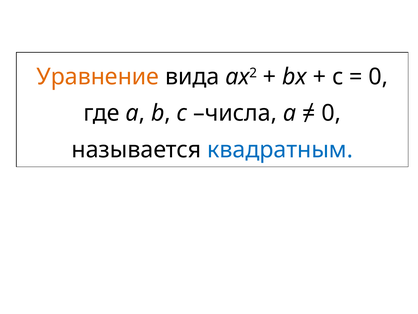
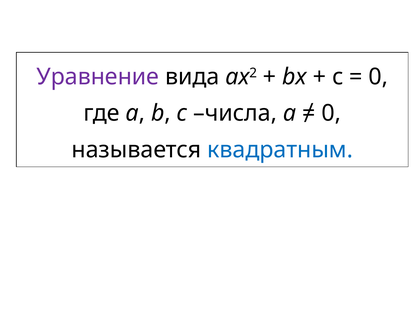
Уравнение colour: orange -> purple (98, 77)
